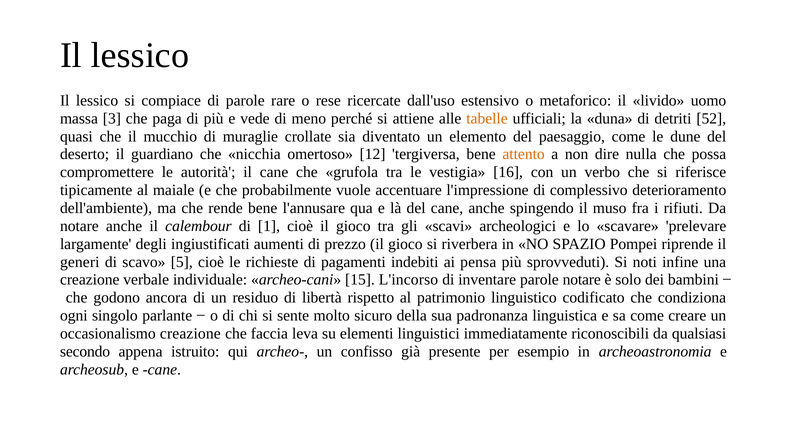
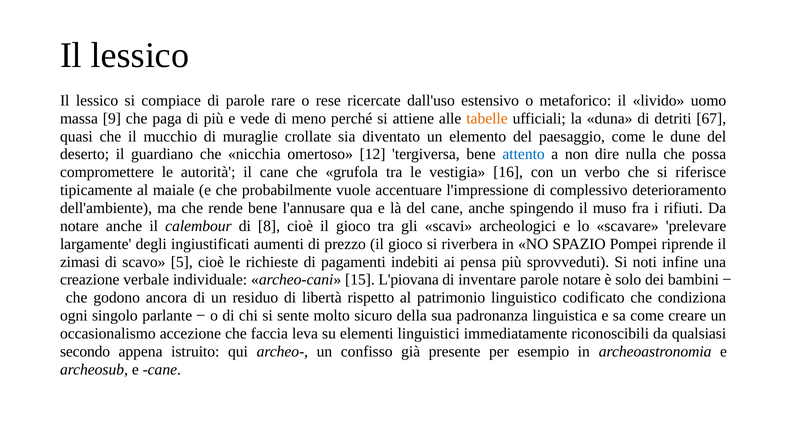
3: 3 -> 9 (112, 118)
52: 52 -> 67 (711, 118)
attento colour: orange -> blue (524, 154)
1: 1 -> 8 (269, 226)
generi: generi -> zimasi (80, 262)
L'incorso: L'incorso -> L'piovana (409, 280)
occasionalismo creazione: creazione -> accezione (190, 333)
